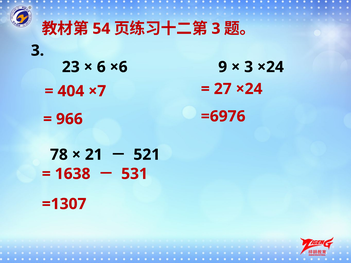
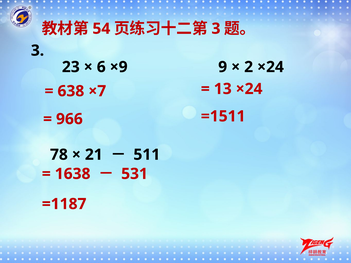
×6: ×6 -> ×9 (119, 67)
3: 3 -> 2 (249, 67)
27: 27 -> 13 (223, 89)
404: 404 -> 638 (71, 91)
=6976: =6976 -> =1511 (223, 116)
521: 521 -> 511 (147, 155)
=1307: =1307 -> =1187 (64, 204)
